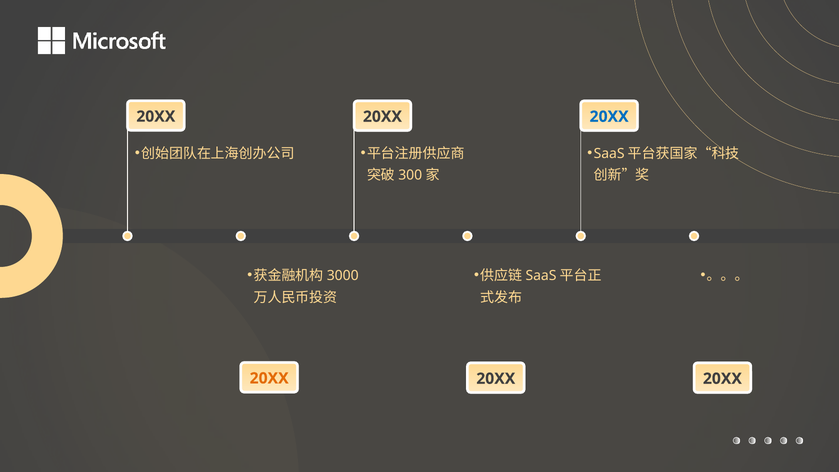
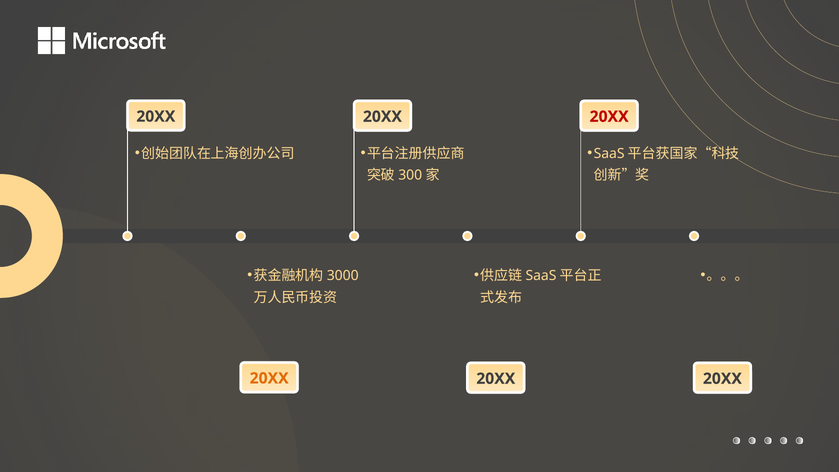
20XX colour: blue -> red (609, 117)
